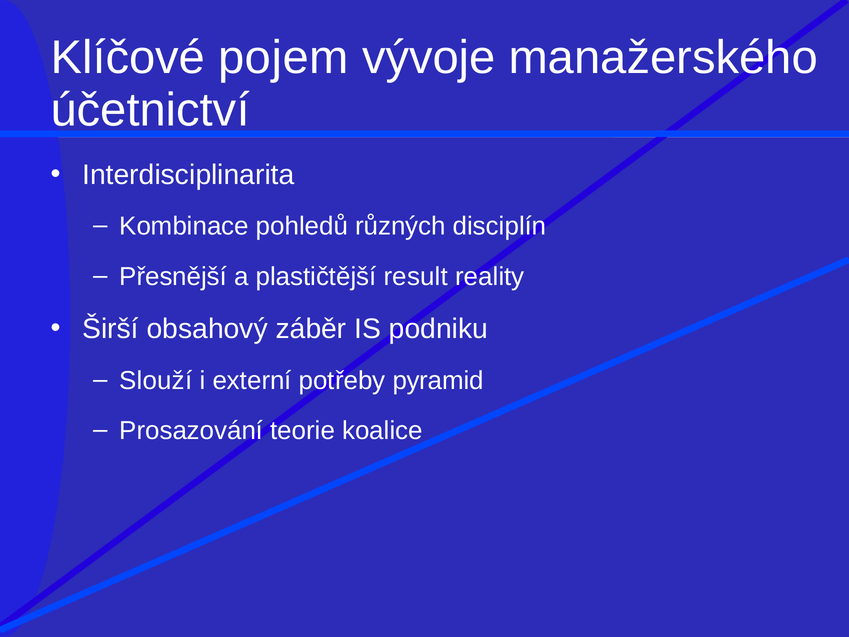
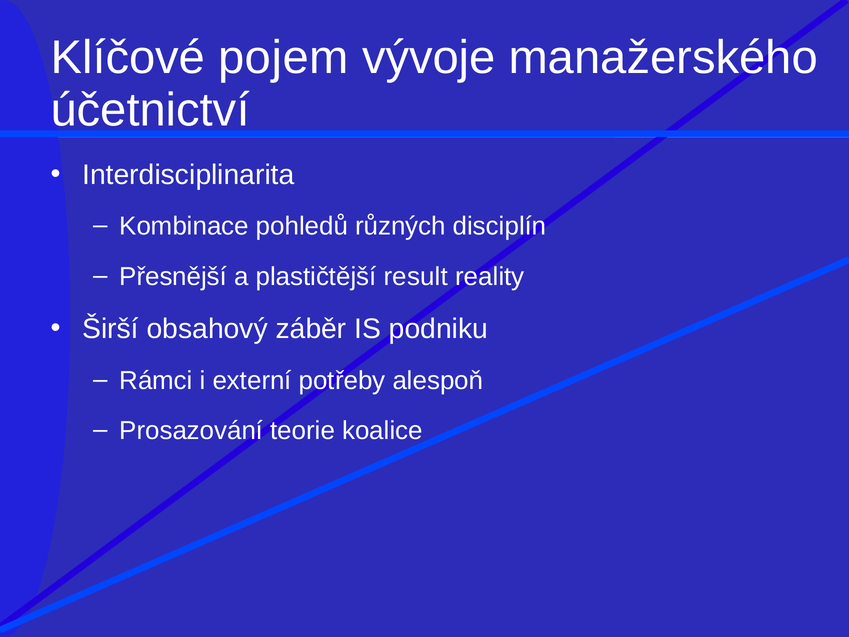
Slouží: Slouží -> Rámci (156, 380)
pyramid: pyramid -> alespoň (438, 380)
